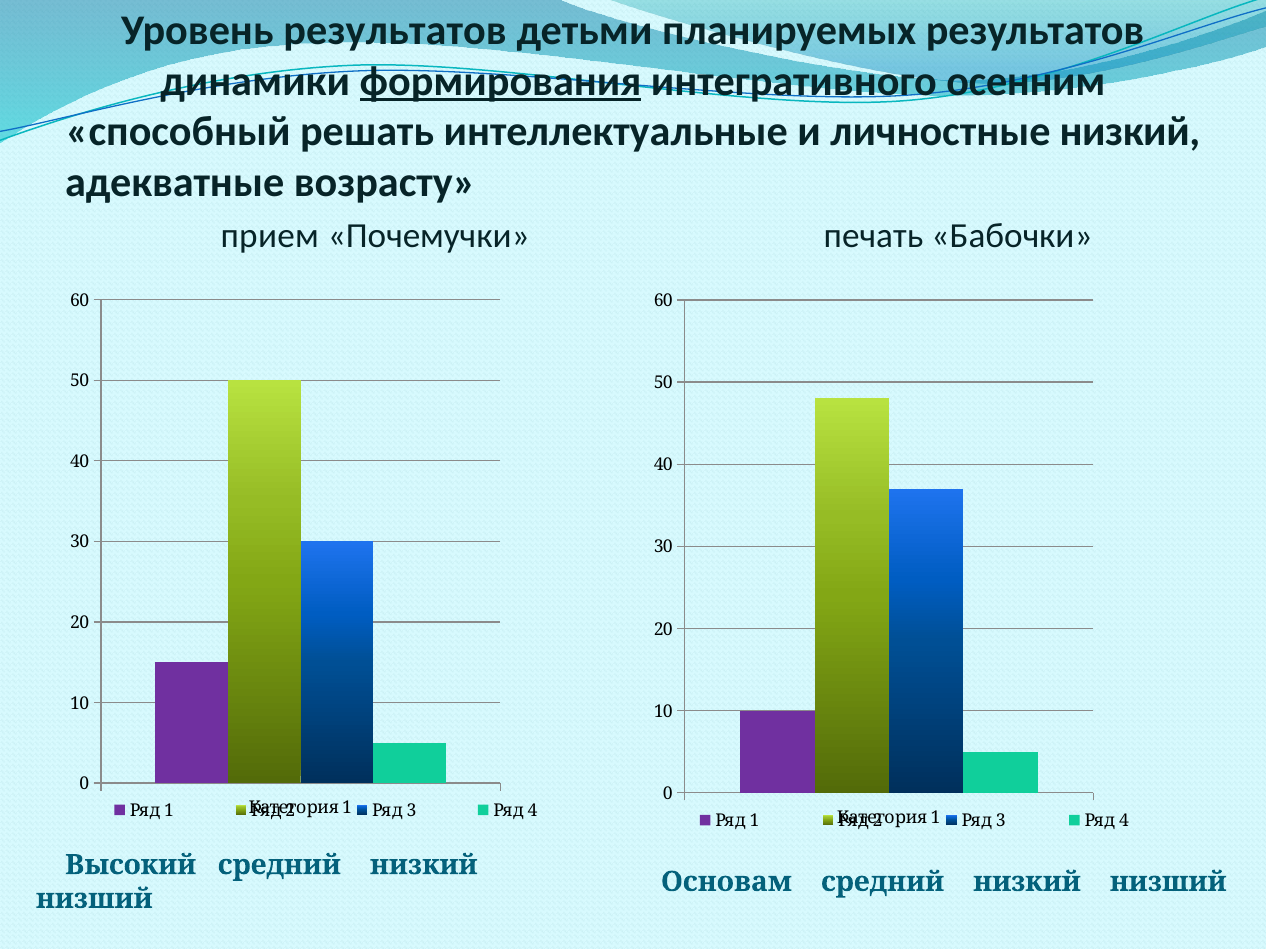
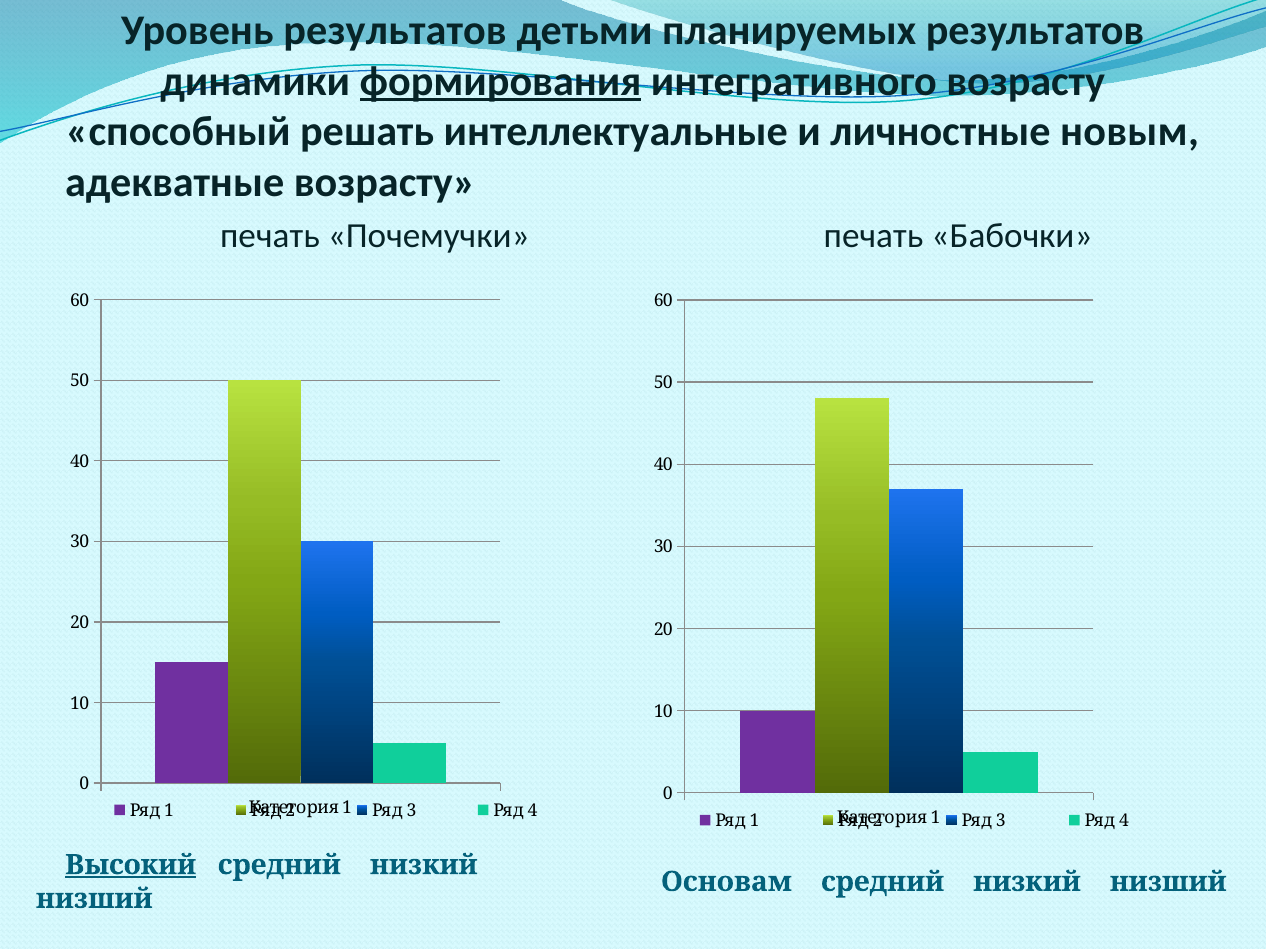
интегративного осенним: осенним -> возрасту (1026, 81)
личностные низкий: низкий -> новым (1130, 132)
прием: прием -> печать (270, 236)
Высокий underline: none -> present (131, 865)
